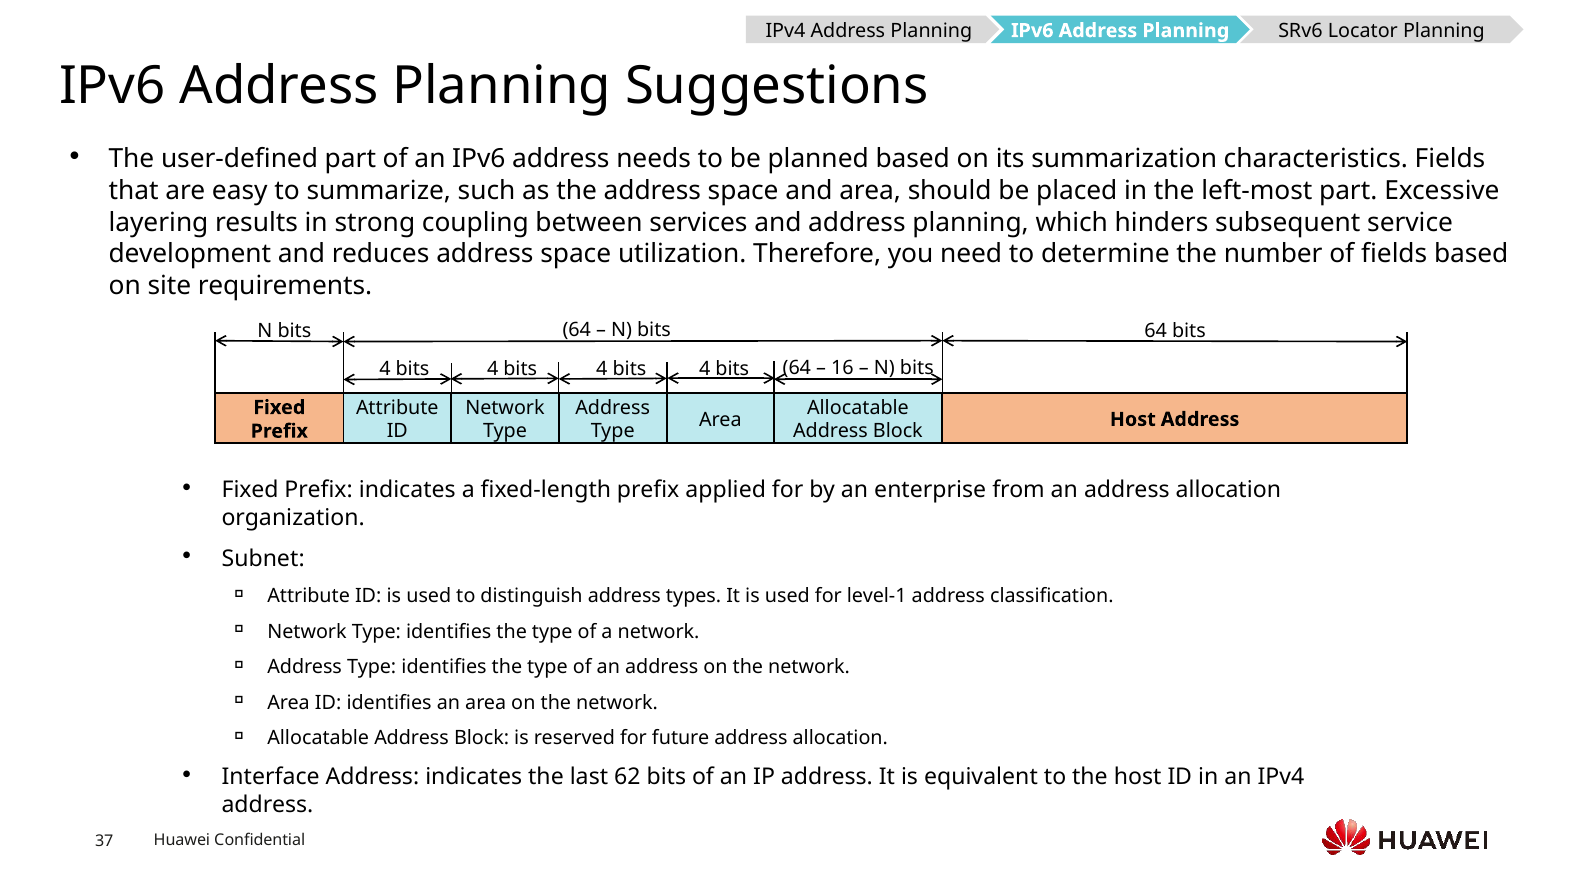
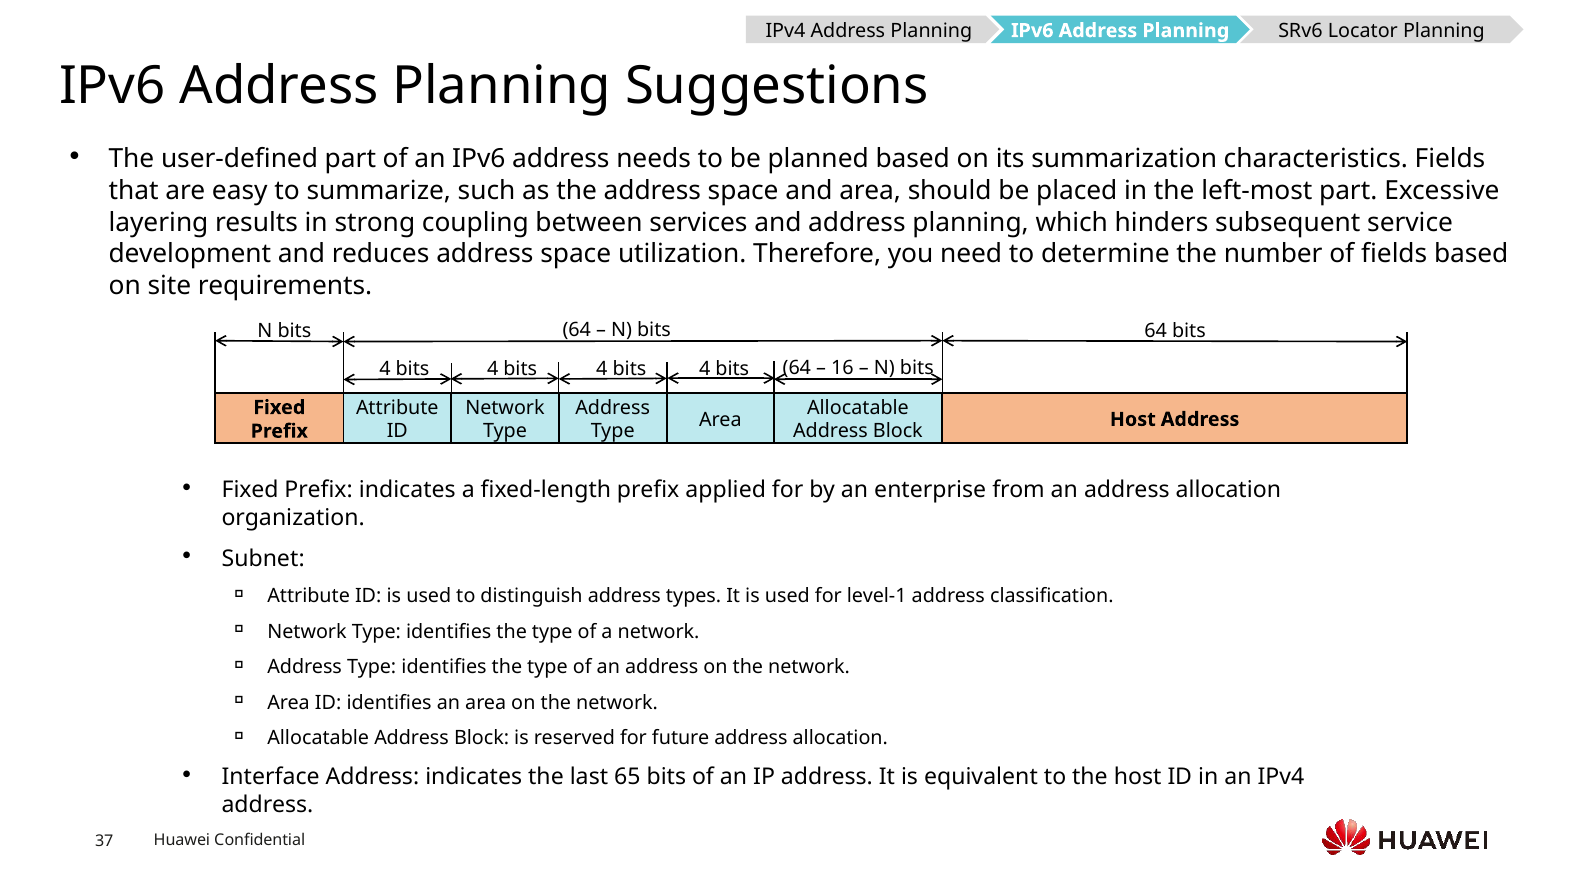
62: 62 -> 65 (627, 777)
